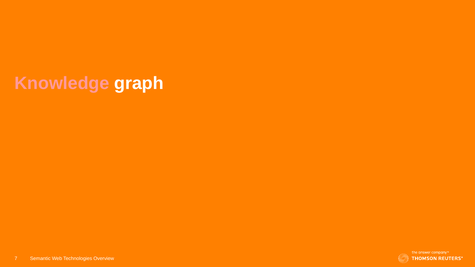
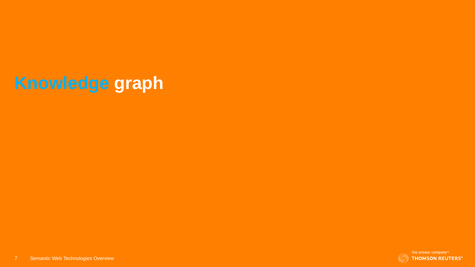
Knowledge colour: pink -> light blue (62, 83)
